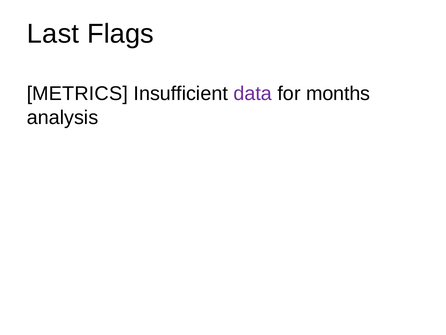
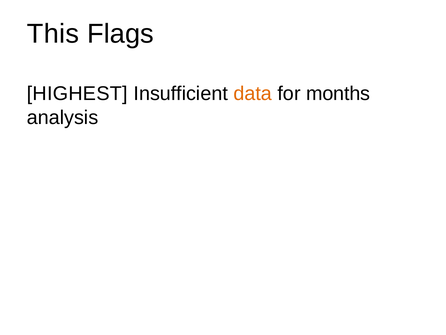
Last: Last -> This (53, 34)
METRICS: METRICS -> HIGHEST (77, 94)
data colour: purple -> orange (253, 94)
